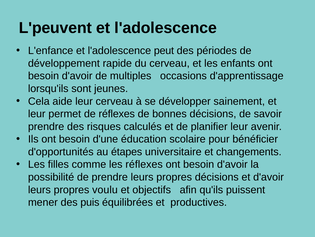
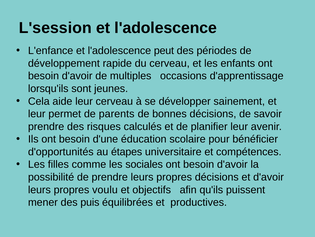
L'peuvent: L'peuvent -> L'session (55, 28)
de réflexes: réflexes -> parents (117, 114)
changements: changements -> compétences (249, 151)
les réflexes: réflexes -> sociales (144, 164)
